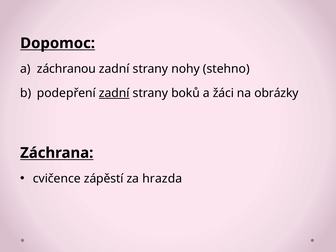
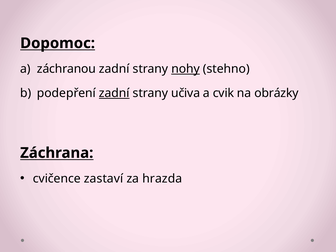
nohy underline: none -> present (186, 69)
boků: boků -> učiva (186, 93)
žáci: žáci -> cvik (223, 93)
zápěstí: zápěstí -> zastaví (104, 179)
